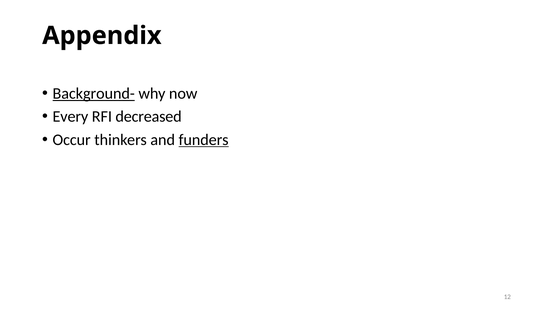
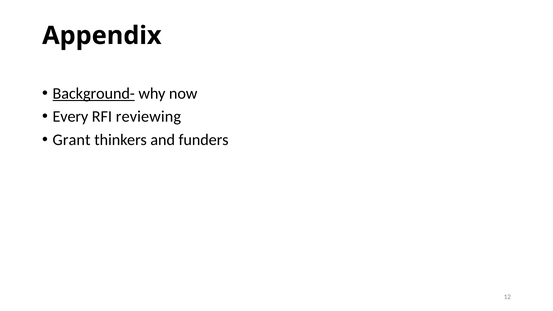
decreased: decreased -> reviewing (148, 117)
Occur: Occur -> Grant (72, 140)
funders underline: present -> none (204, 140)
